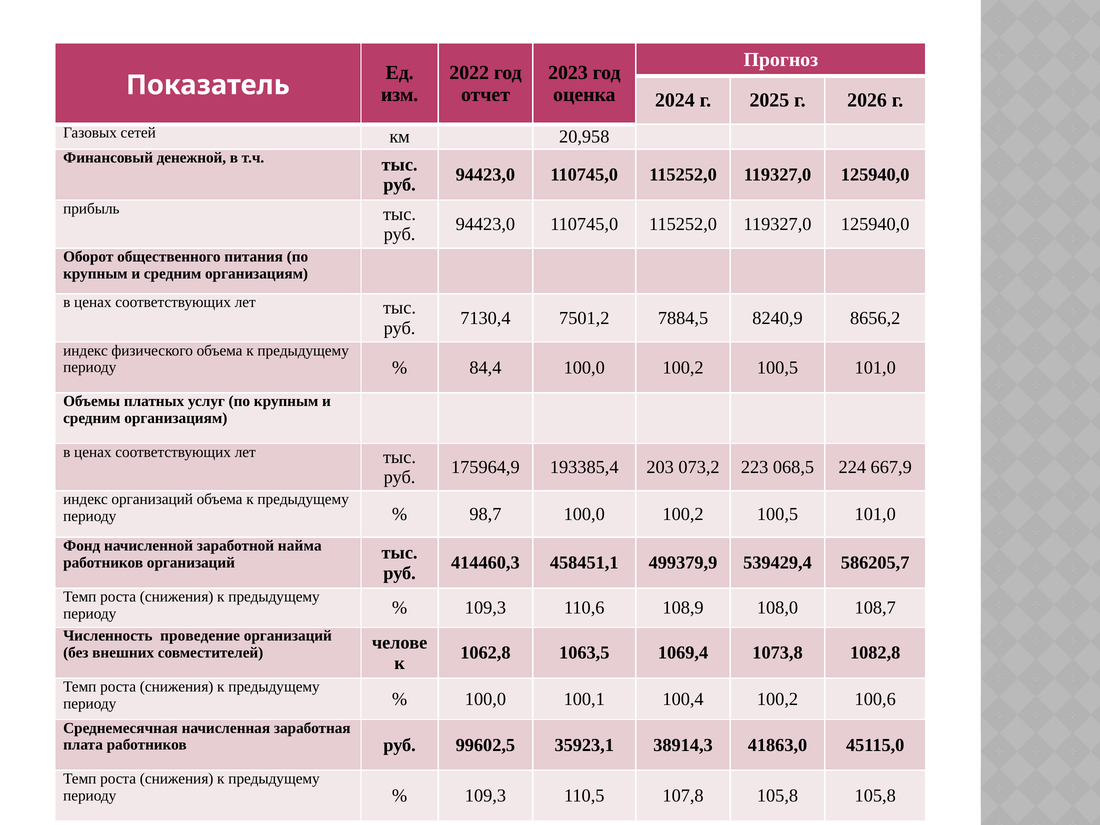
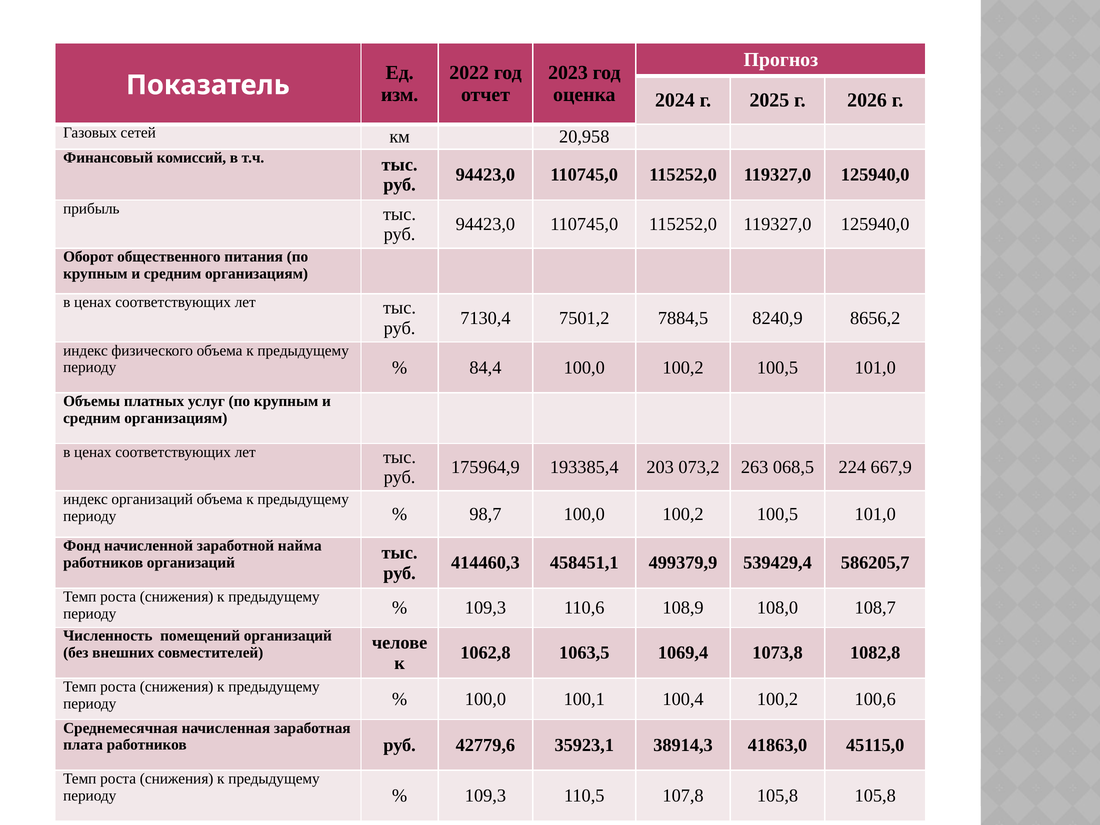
денежной: денежной -> комиссий (191, 158)
223: 223 -> 263 (755, 467)
проведение: проведение -> помещений (200, 636)
99602,5: 99602,5 -> 42779,6 (485, 745)
